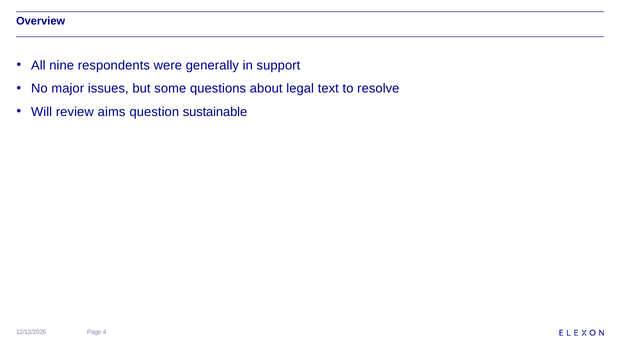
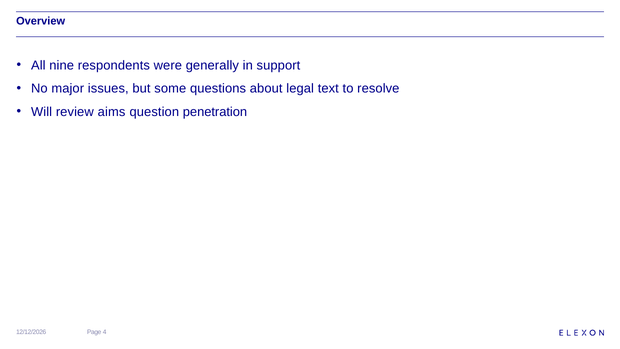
sustainable: sustainable -> penetration (215, 112)
